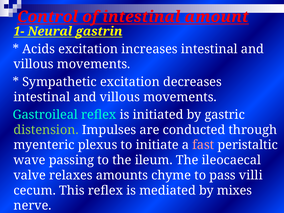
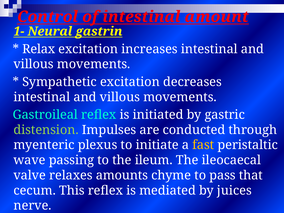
Acids: Acids -> Relax (39, 49)
fast colour: pink -> yellow (203, 145)
villi: villi -> that (251, 175)
mixes: mixes -> juices (234, 190)
